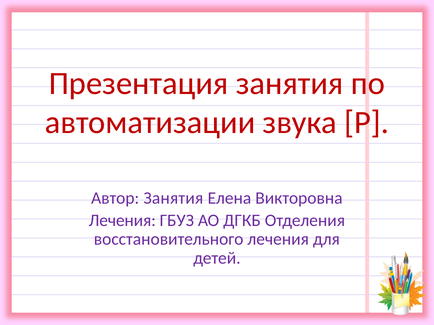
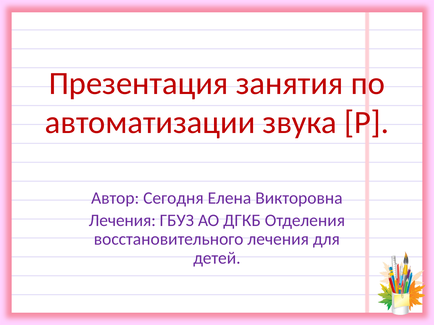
Автор Занятия: Занятия -> Сегодня (173, 198)
